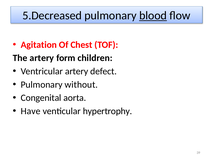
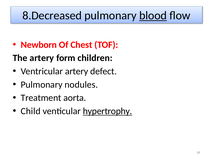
5.Decreased: 5.Decreased -> 8.Decreased (52, 16)
Agitation: Agitation -> Newborn (39, 45)
without: without -> nodules (81, 84)
Congenital: Congenital -> Treatment (41, 98)
Have: Have -> Child (31, 111)
hypertrophy underline: none -> present (108, 111)
